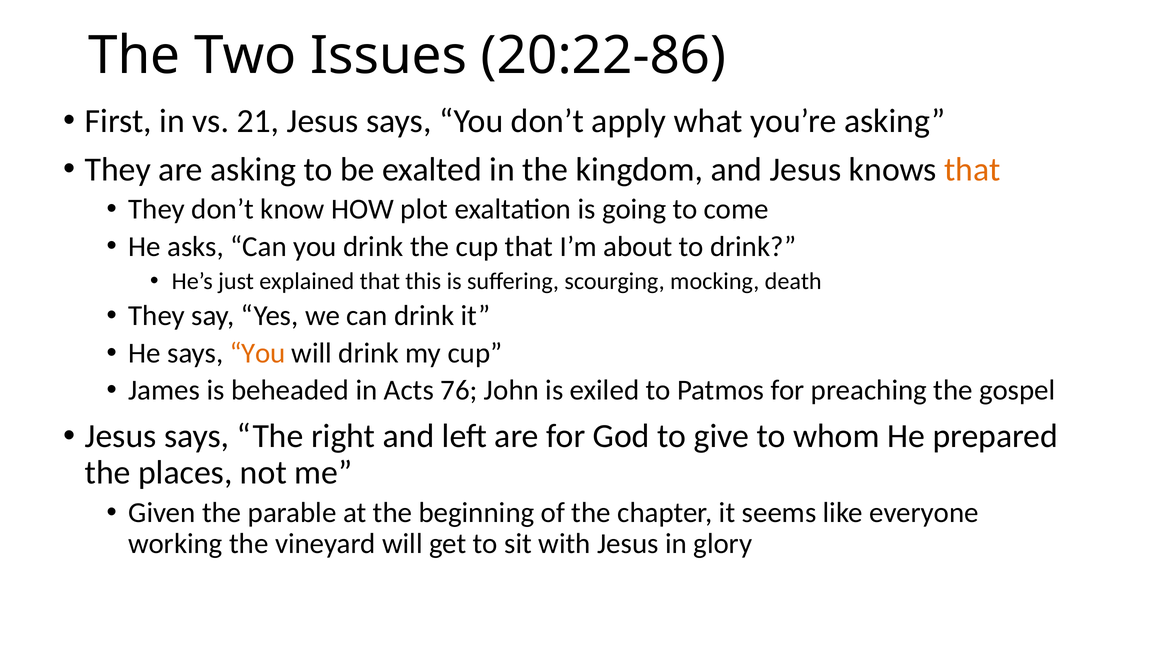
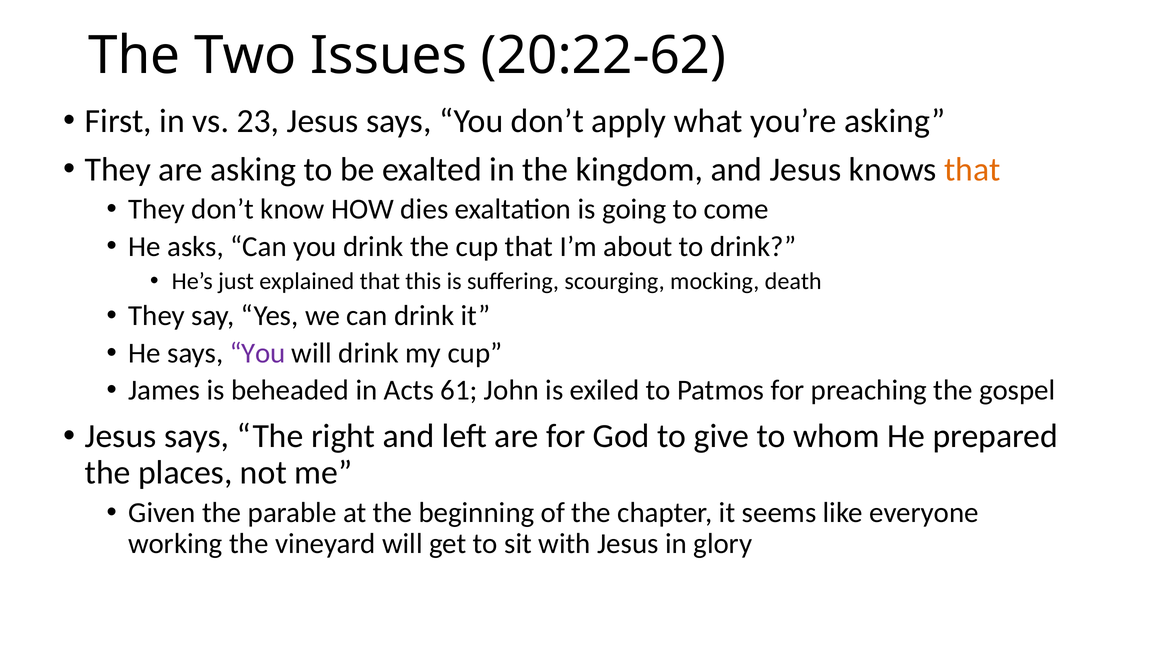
20:22-86: 20:22-86 -> 20:22-62 (604, 56)
21: 21 -> 23 (258, 121)
plot: plot -> dies (424, 209)
You colour: orange -> purple (257, 353)
76: 76 -> 61 (459, 391)
